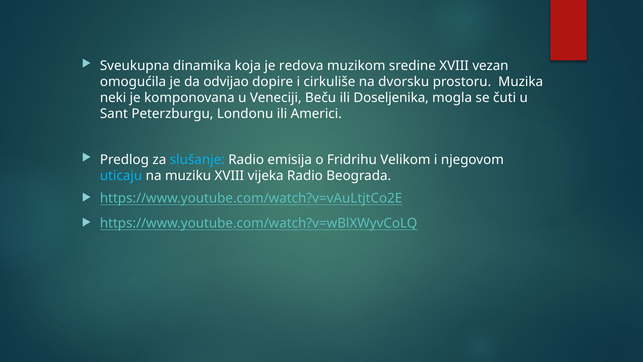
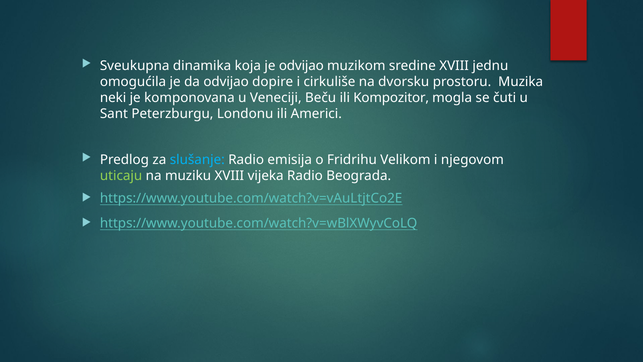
je redova: redova -> odvijao (301, 66)
vezan: vezan -> jednu (490, 66)
Doseljenika: Doseljenika -> Kompozitor (391, 98)
uticaju colour: light blue -> light green (121, 176)
